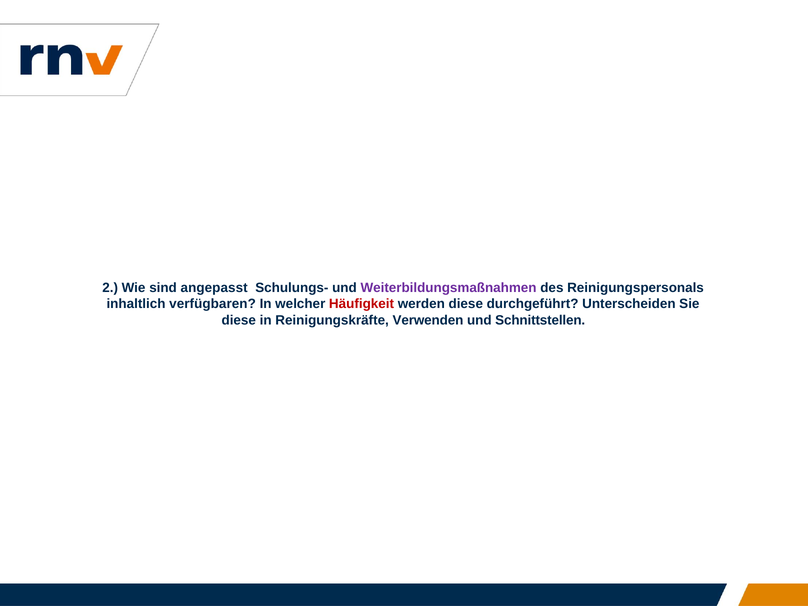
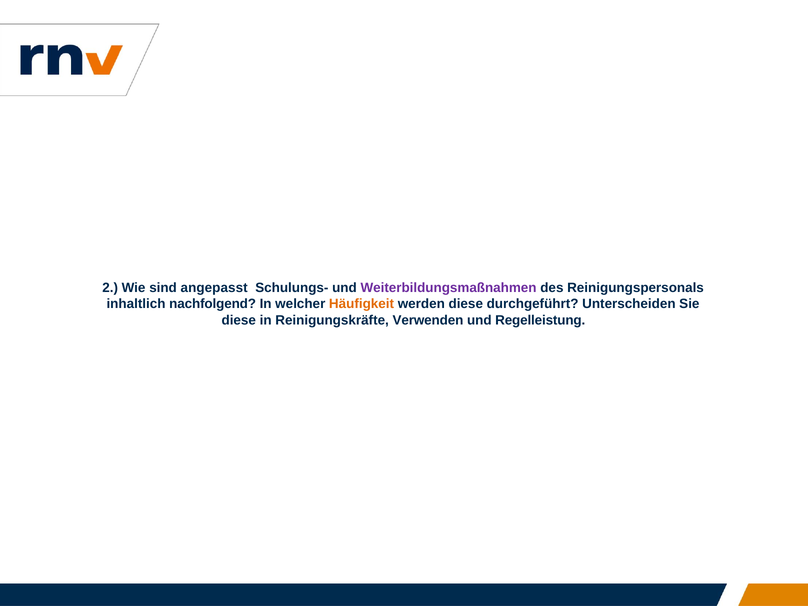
verfügbaren: verfügbaren -> nachfolgend (213, 304)
Häufigkeit colour: red -> orange (362, 304)
Schnittstellen: Schnittstellen -> Regelleistung (540, 320)
